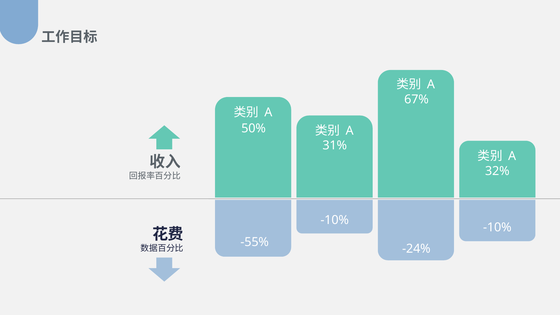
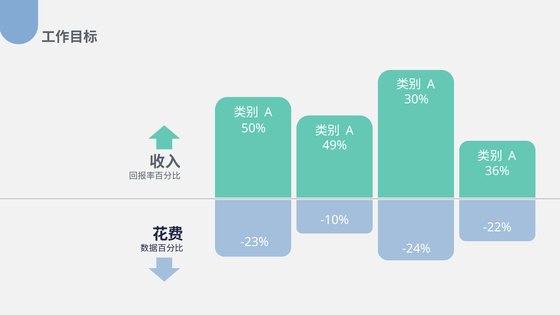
67%: 67% -> 30% (416, 99)
31%: 31% -> 49% (335, 145)
32%: 32% -> 36% (497, 171)
-10%: -10% -> -22% (497, 227)
-55%: -55% -> -23% (255, 242)
